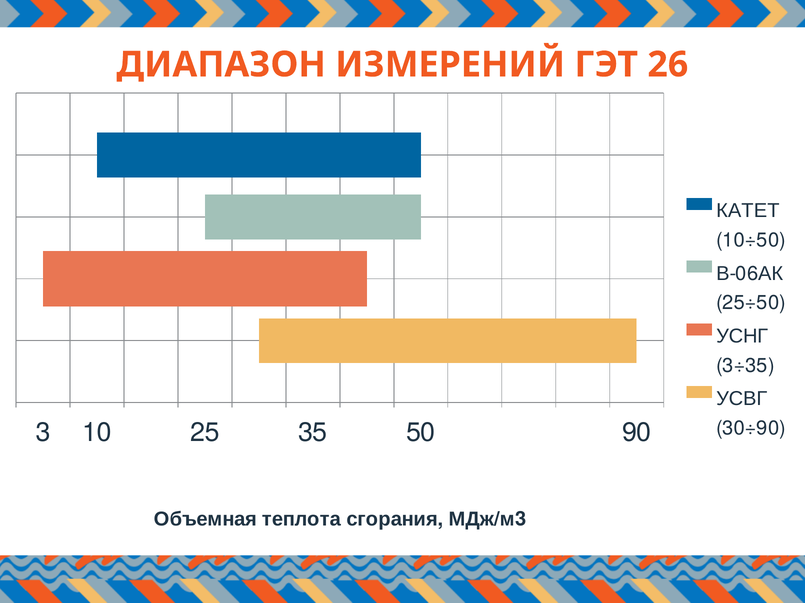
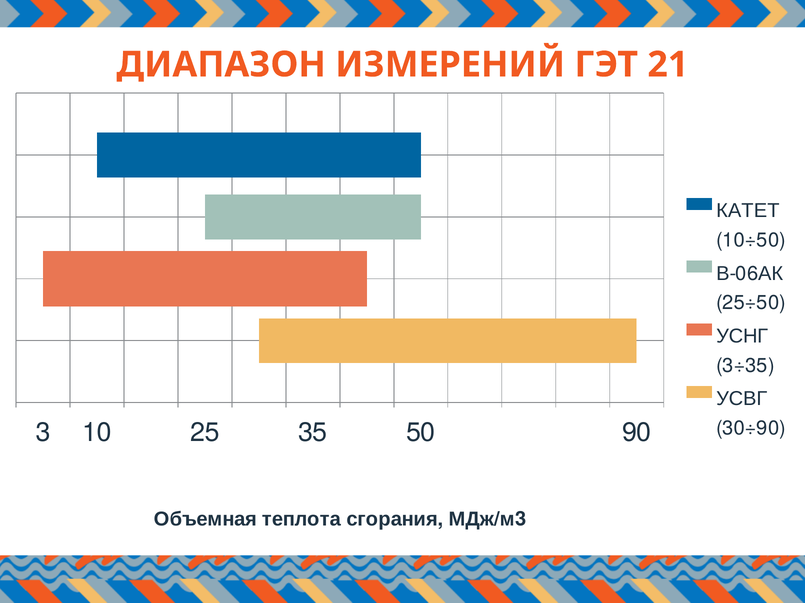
26: 26 -> 21 (668, 65)
